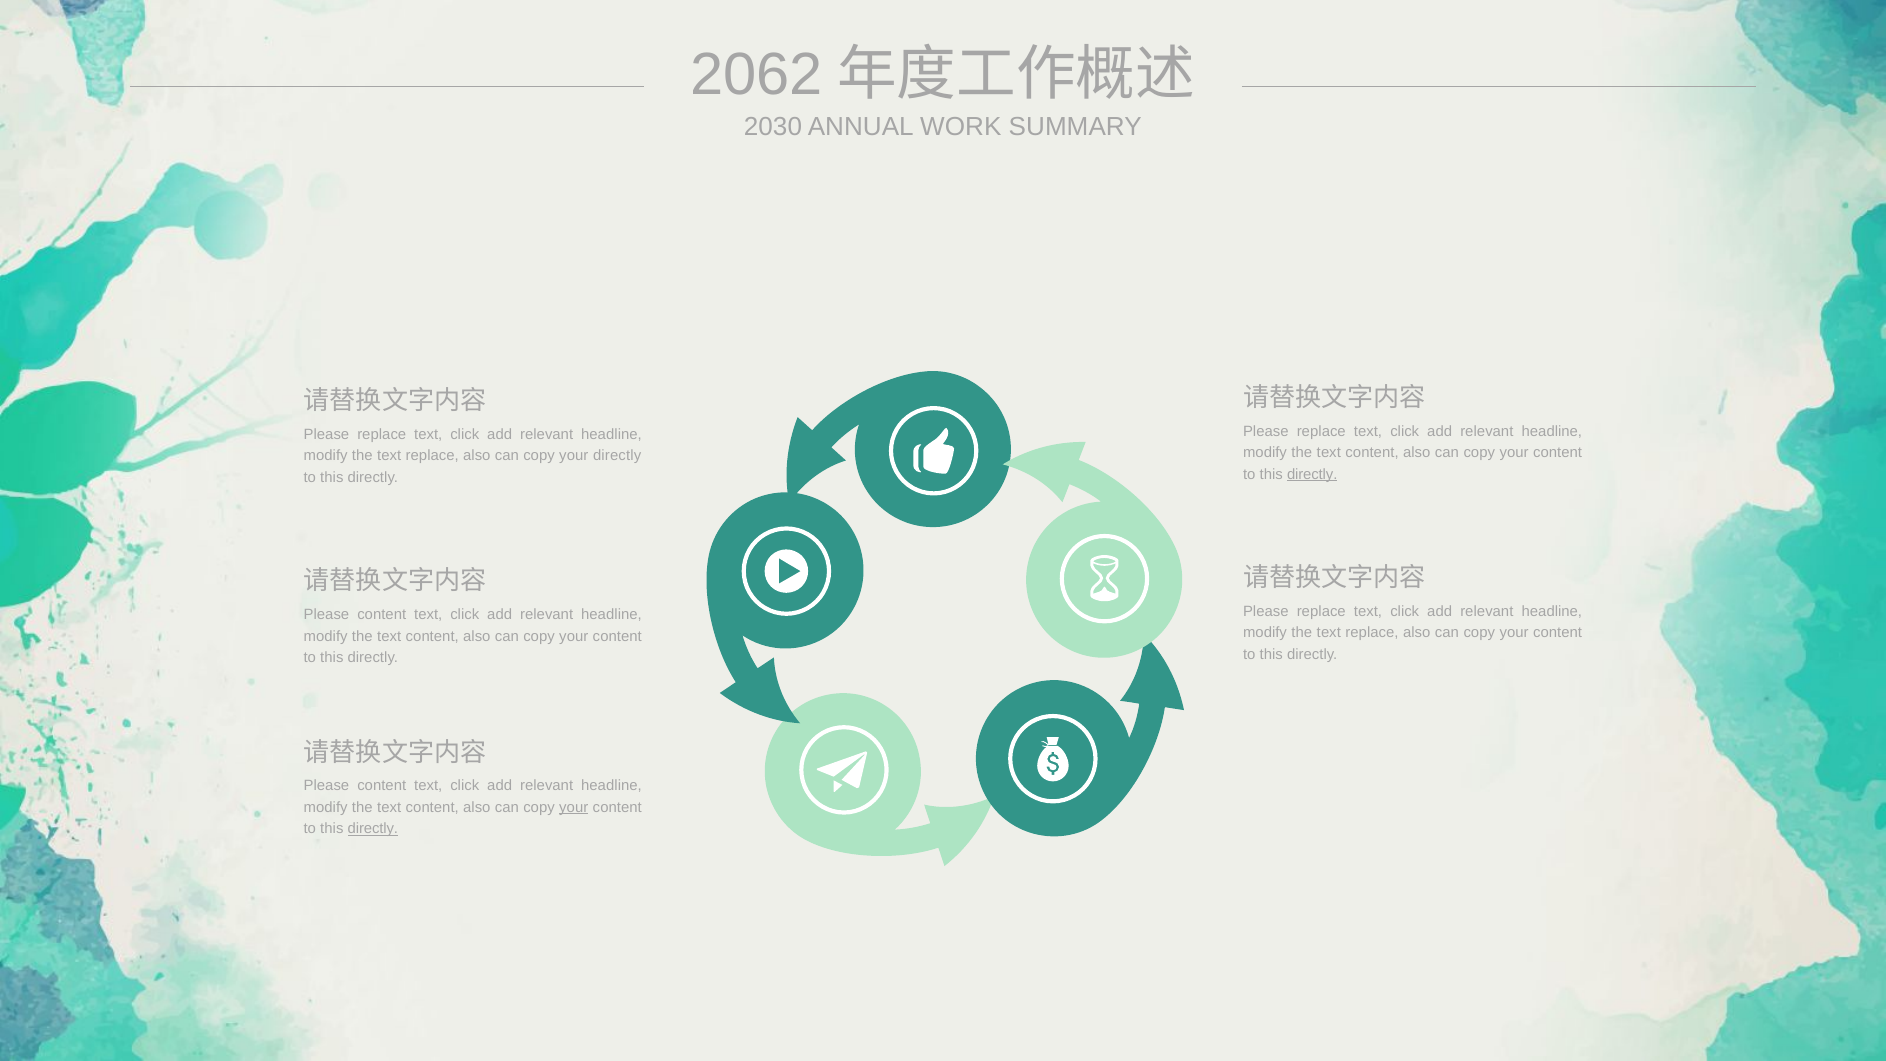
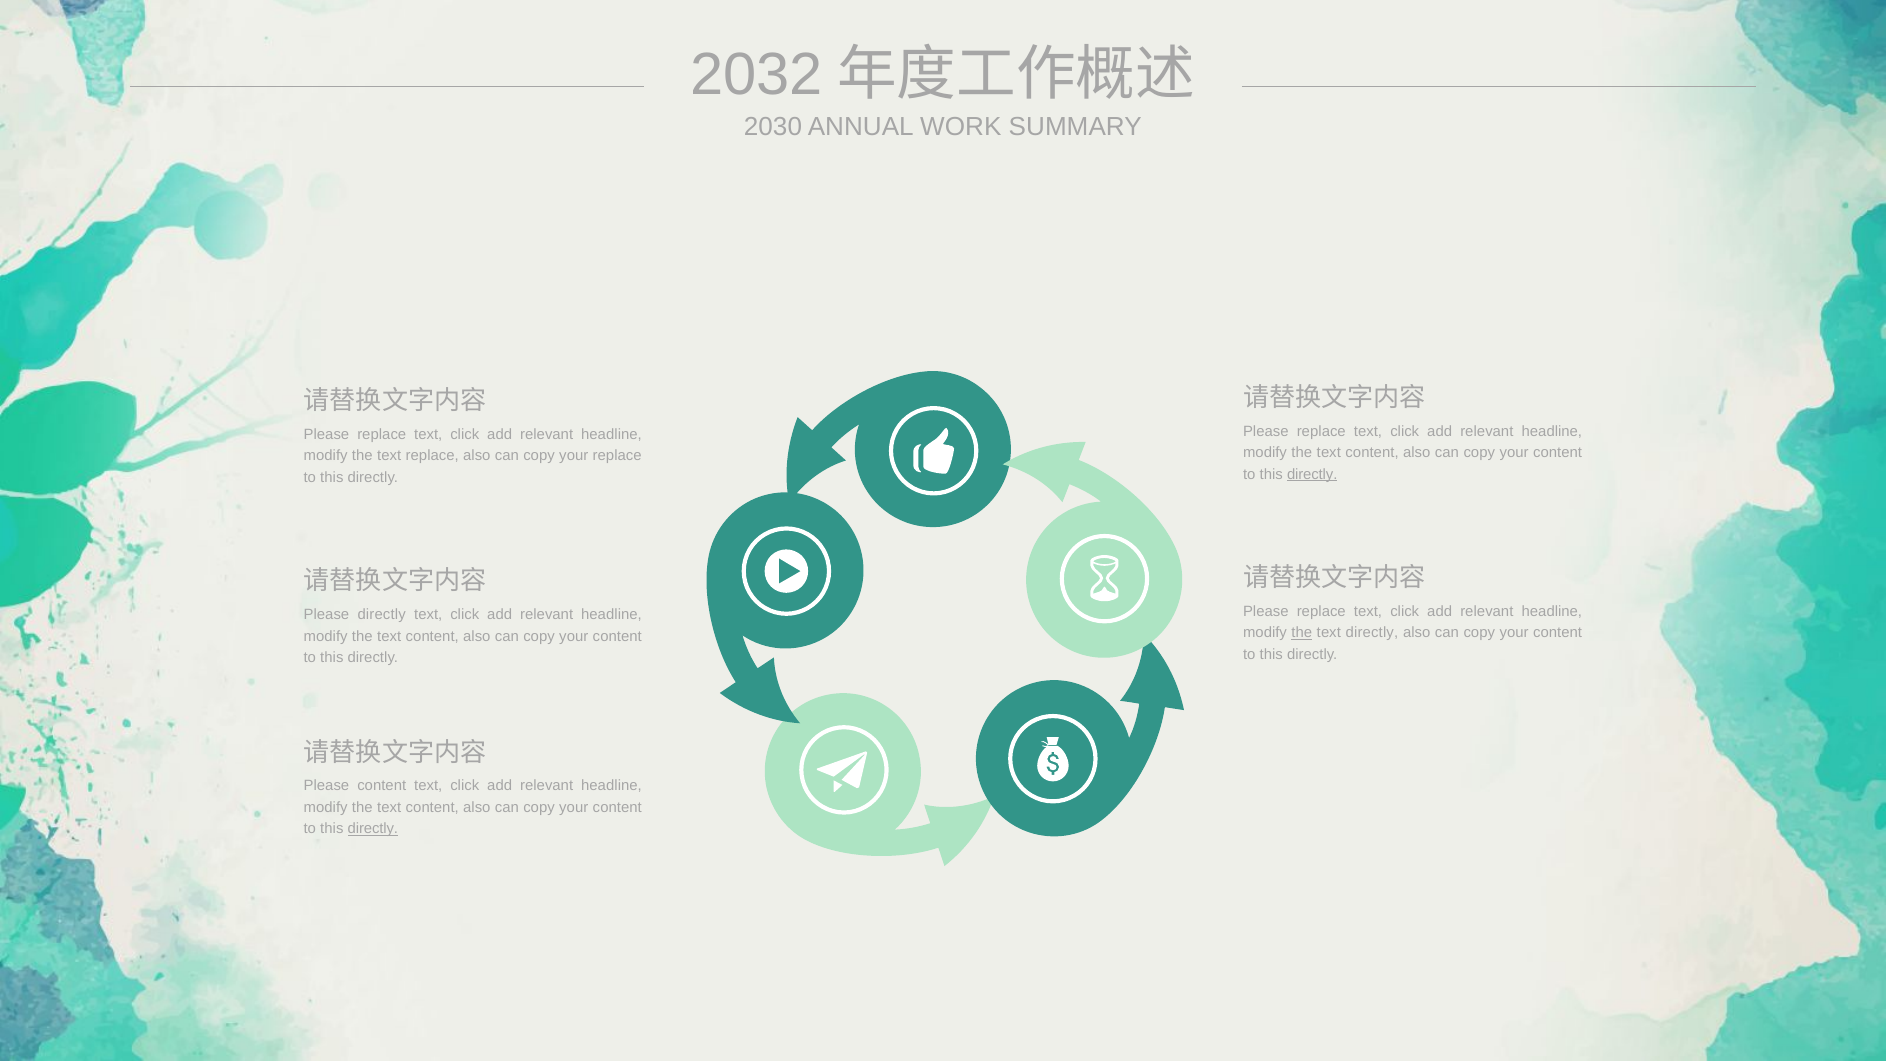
2062: 2062 -> 2032 (757, 74)
your directly: directly -> replace (617, 456)
content: content -> directly (382, 615)
the underline: none -> present (1302, 633)
replace: replace -> directly (1372, 633)
your underline: present -> none (574, 807)
